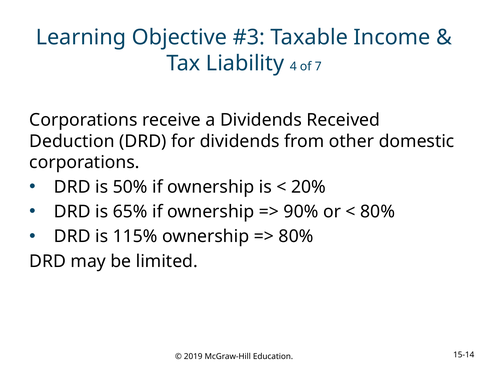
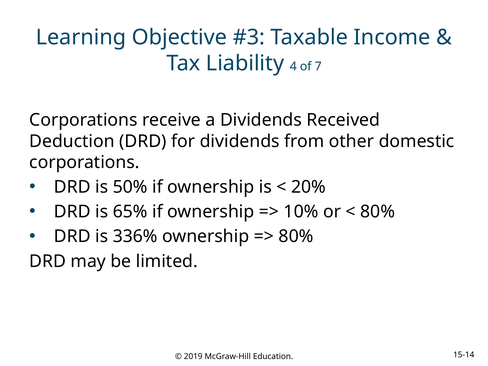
90%: 90% -> 10% (301, 212)
115%: 115% -> 336% (135, 237)
